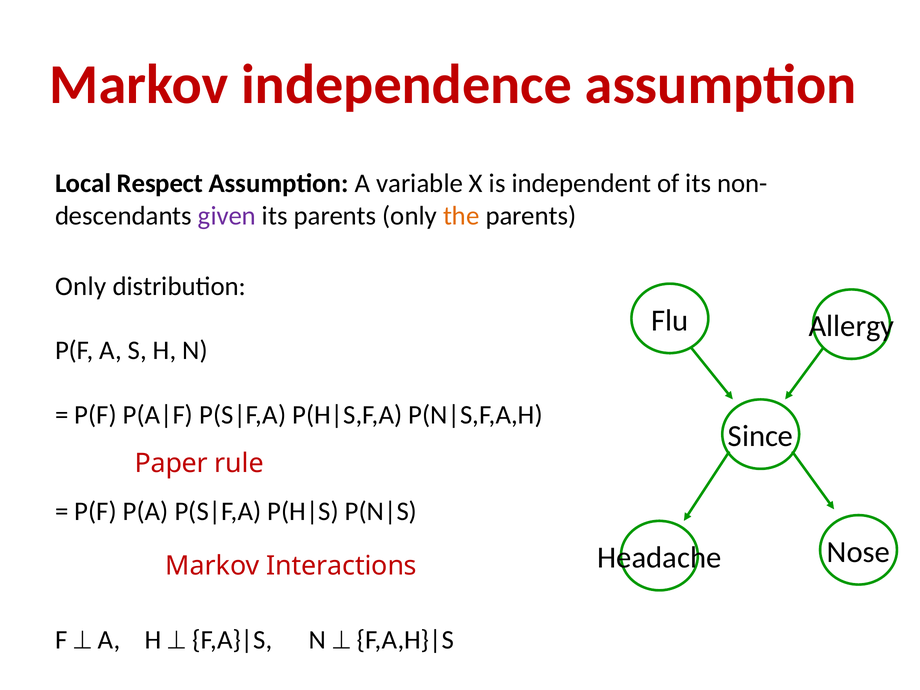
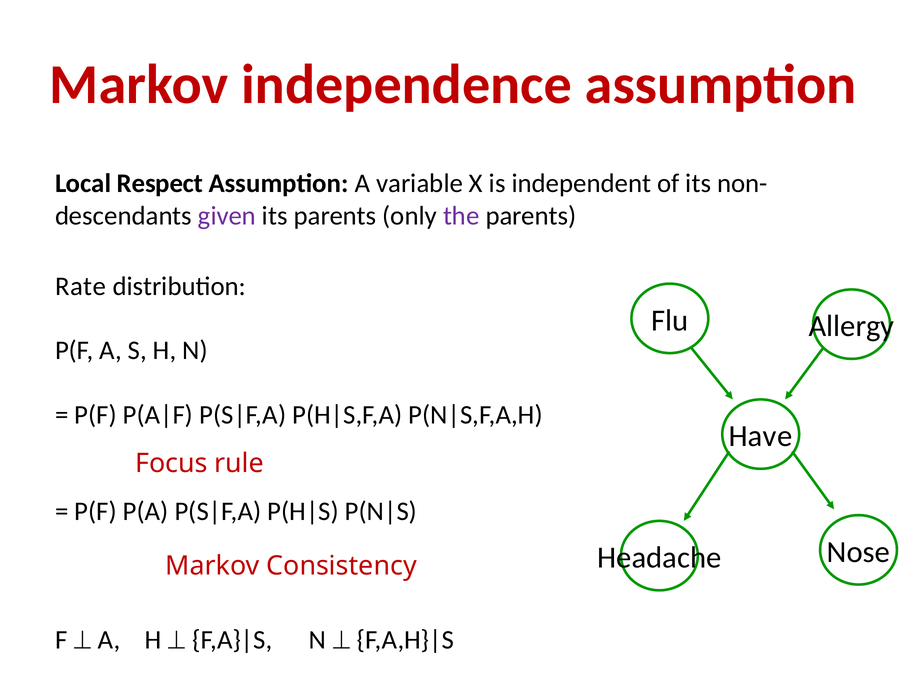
the colour: orange -> purple (461, 216)
Only: Only -> Rate (81, 286)
Since: Since -> Have (760, 436)
Paper: Paper -> Focus (171, 463)
Interactions: Interactions -> Consistency (342, 566)
